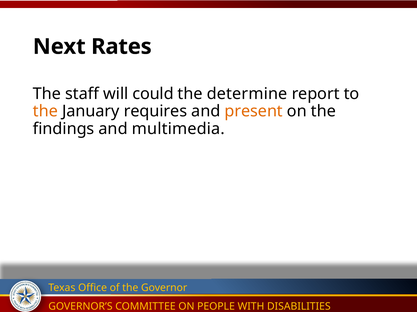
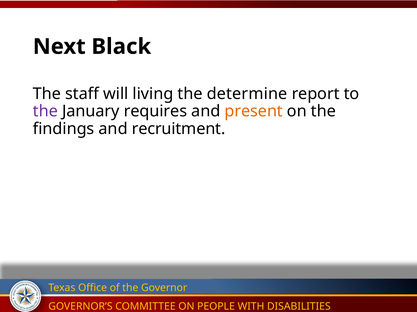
Rates: Rates -> Black (121, 47)
could: could -> living (153, 94)
the colour: orange -> purple (45, 112)
multimedia: multimedia -> recruitment (179, 129)
